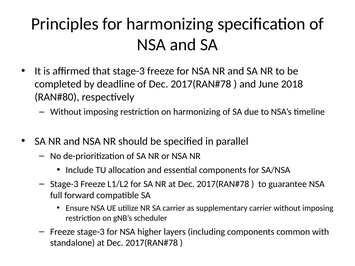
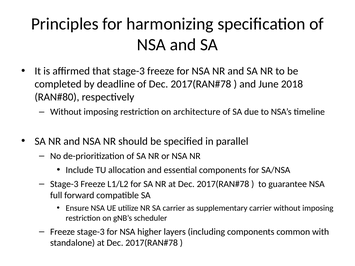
on harmonizing: harmonizing -> architecture (197, 112)
